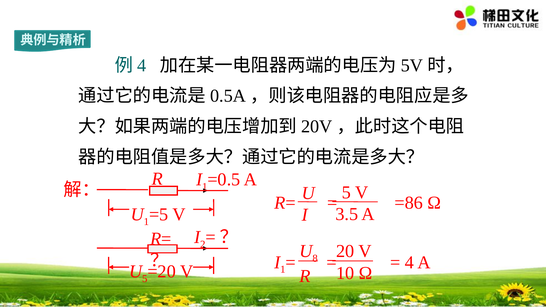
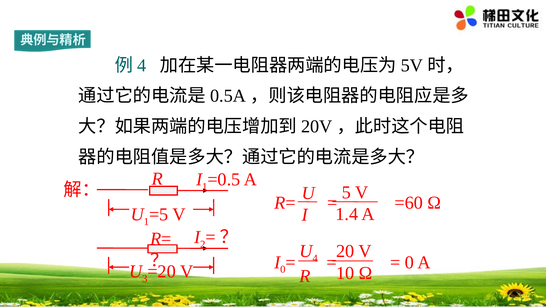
=86: =86 -> =60 (409, 203)
3.5: 3.5 -> 1.4 (347, 214)
8: 8 -> 4 (315, 259)
1: 1 -> 0 (283, 270)
4: 4 -> 0 (409, 262)
U 5: 5 -> 3 (145, 279)
